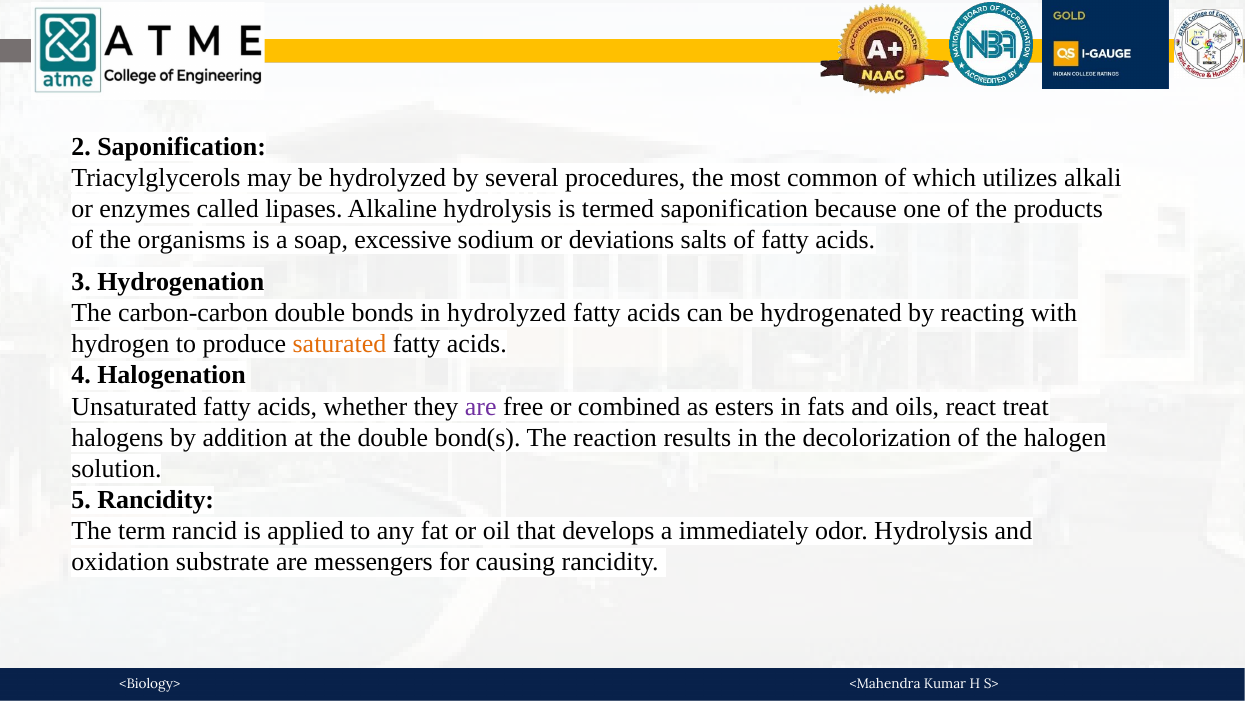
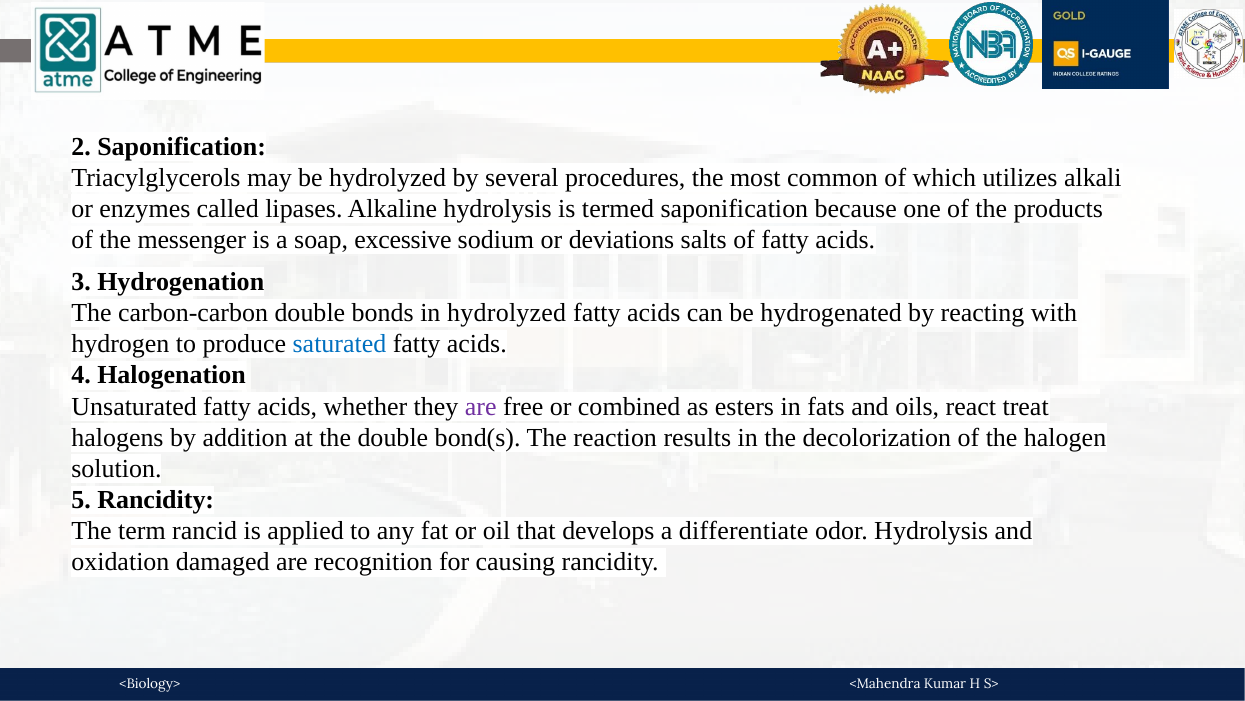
organisms: organisms -> messenger (192, 240)
saturated colour: orange -> blue (340, 344)
immediately: immediately -> differentiate (744, 531)
substrate: substrate -> damaged (223, 562)
messengers: messengers -> recognition (373, 562)
